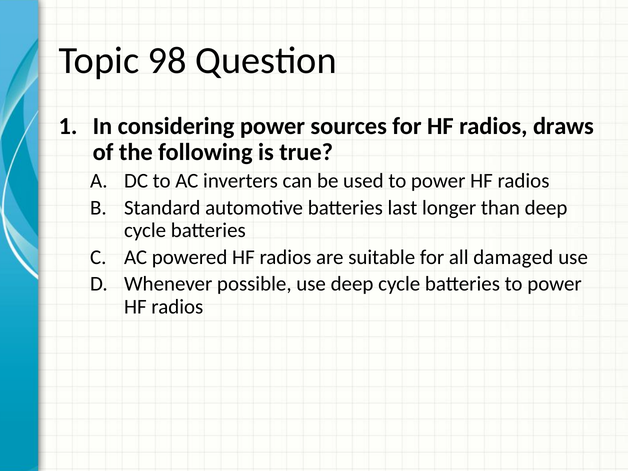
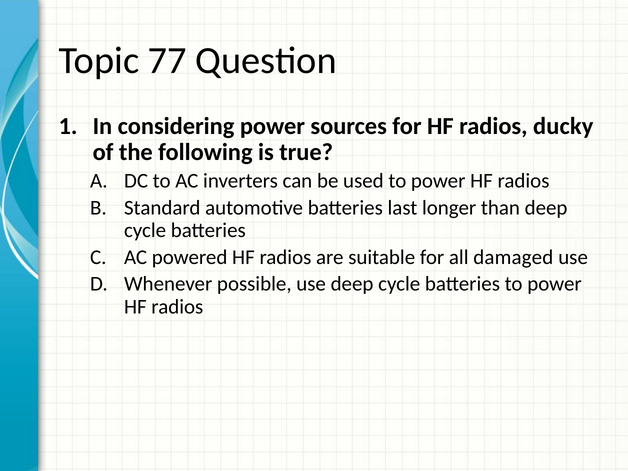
98: 98 -> 77 (167, 60)
draws: draws -> ducky (563, 126)
